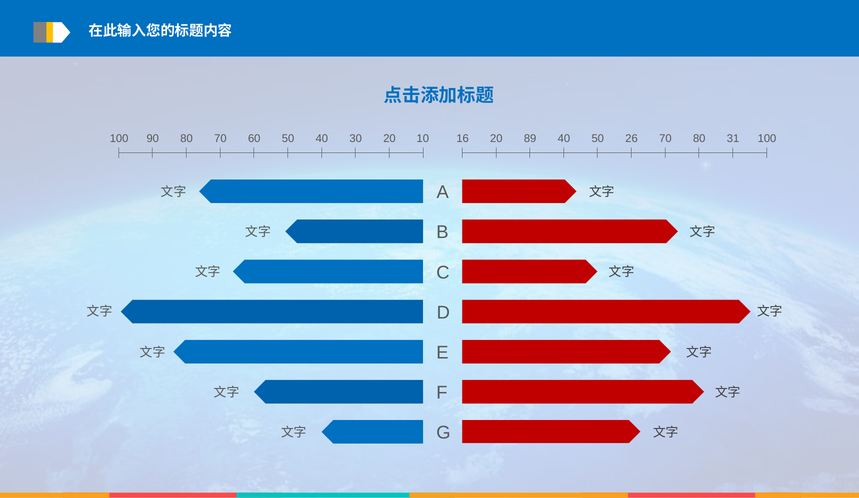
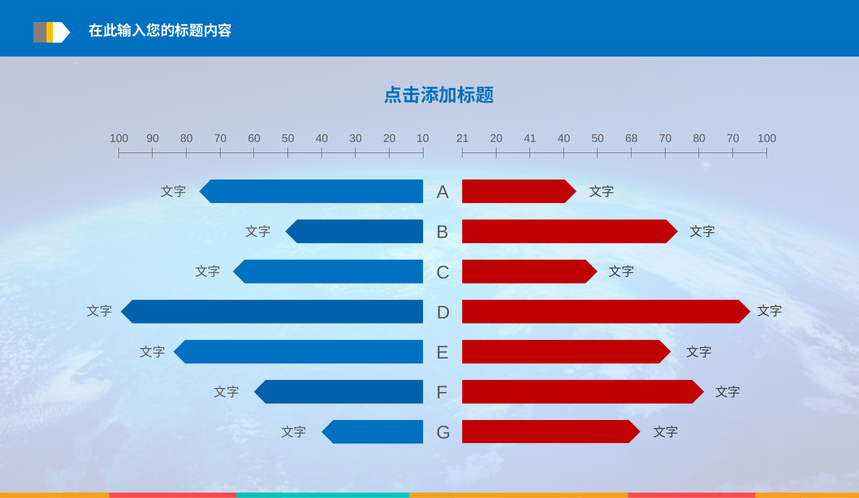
16: 16 -> 21 (463, 138)
89: 89 -> 41 (530, 138)
26: 26 -> 68 (632, 138)
80 31: 31 -> 70 (733, 138)
